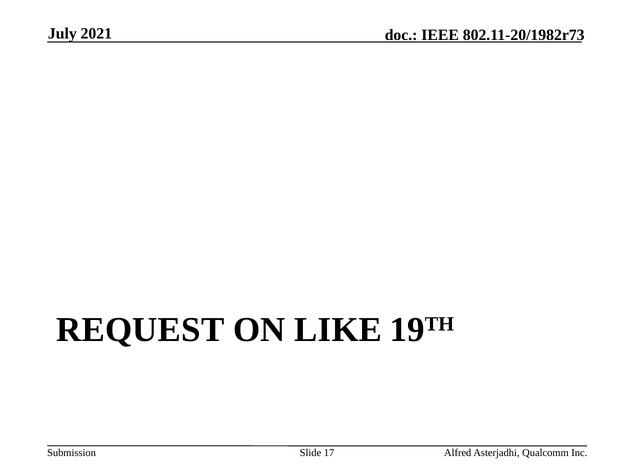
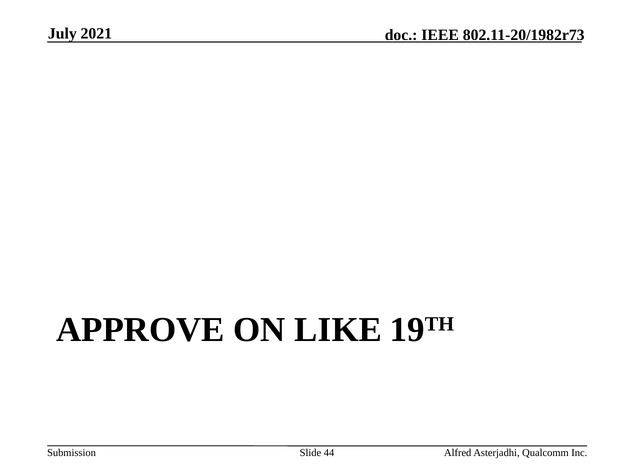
REQUEST: REQUEST -> APPROVE (140, 330)
17: 17 -> 44 (329, 452)
